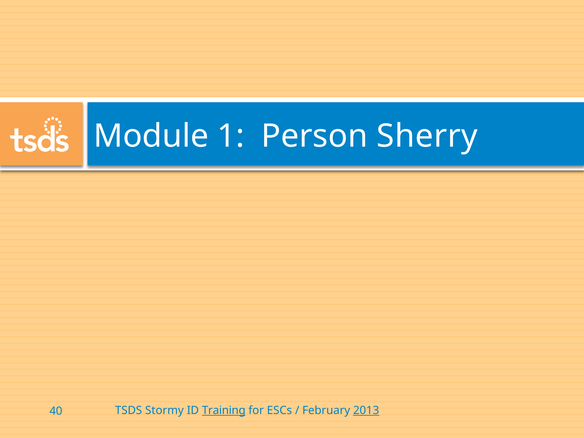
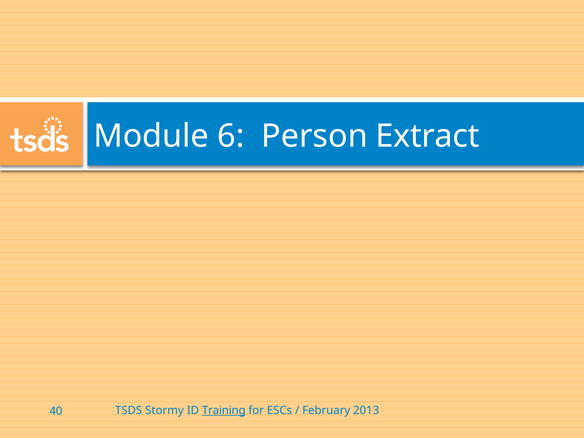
1: 1 -> 6 (231, 136)
Sherry: Sherry -> Extract (428, 136)
2013 underline: present -> none (366, 411)
